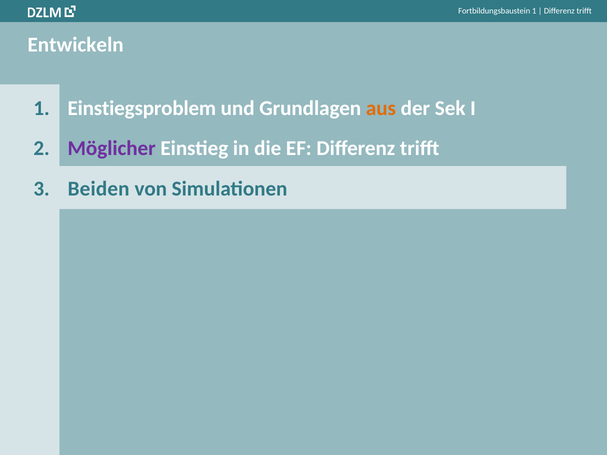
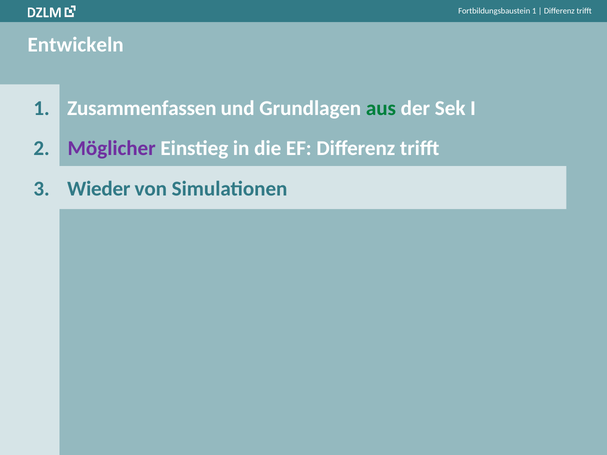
Einstiegsproblem: Einstiegsproblem -> Zusammenfassen (142, 108)
aus colour: orange -> green (381, 108)
Beiden: Beiden -> Wieder (99, 189)
